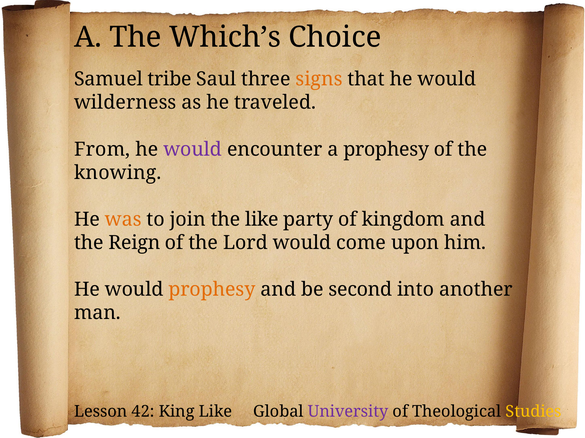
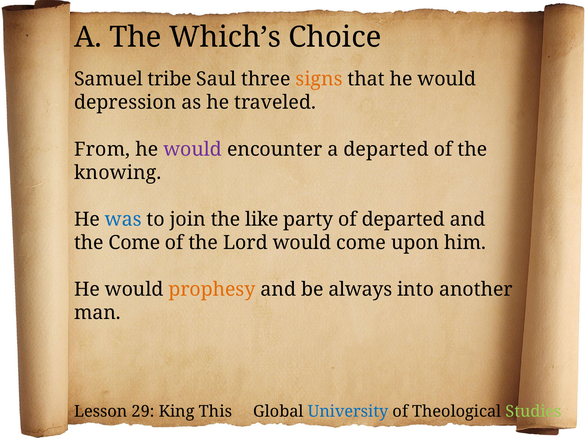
wilderness: wilderness -> depression (125, 103)
a prophesy: prophesy -> departed (386, 150)
was colour: orange -> blue (123, 220)
of kingdom: kingdom -> departed (403, 220)
the Reign: Reign -> Come (134, 243)
second: second -> always (360, 290)
42: 42 -> 29 (143, 412)
King Like: Like -> This (215, 412)
University colour: purple -> blue (348, 412)
Studies colour: yellow -> light green (534, 412)
